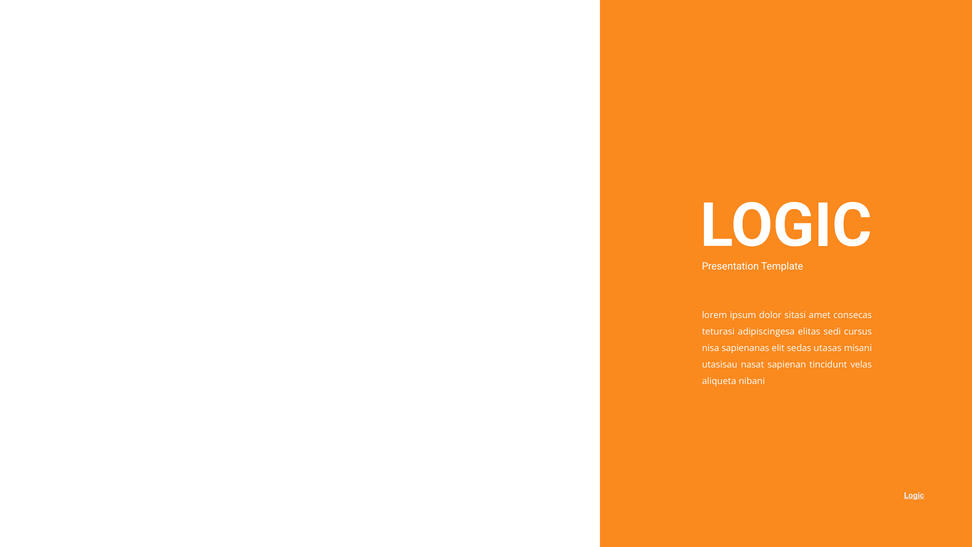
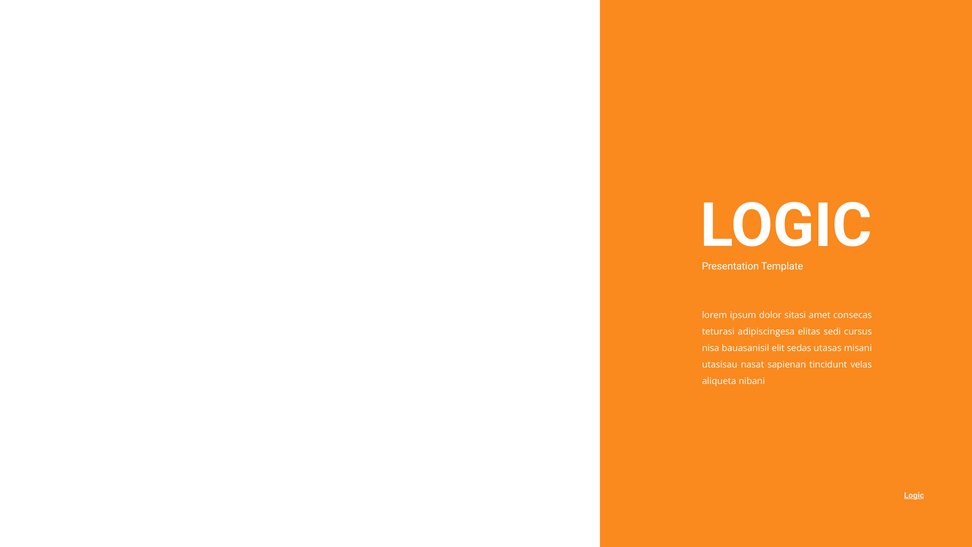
sapienanas: sapienanas -> bauasanisil (745, 348)
